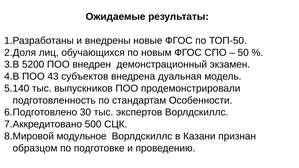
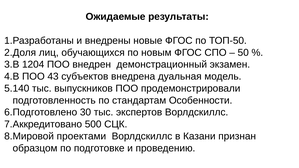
5200: 5200 -> 1204 (33, 65)
модульное: модульное -> проектами (81, 136)
